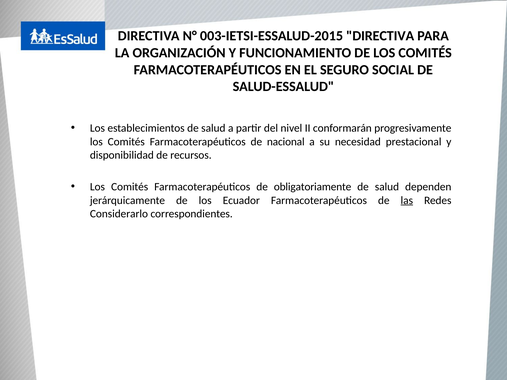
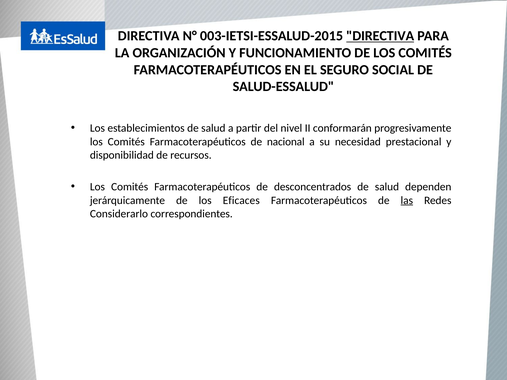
DIRECTIVA underline: none -> present (380, 36)
obligatoriamente: obligatoriamente -> desconcentrados (313, 187)
Ecuador: Ecuador -> Eficaces (241, 200)
